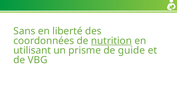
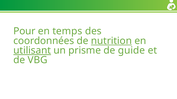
Sans: Sans -> Pour (24, 31)
liberté: liberté -> temps (67, 31)
utilisant underline: none -> present (32, 51)
